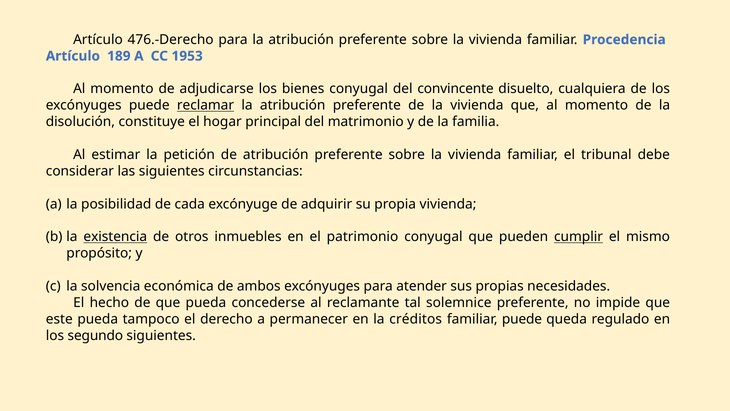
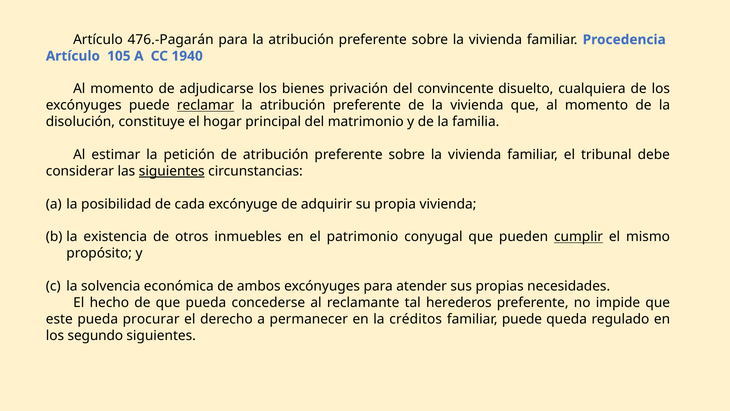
476.-Derecho: 476.-Derecho -> 476.-Pagarán (171, 40)
189: 189 -> 105 (119, 56)
1953: 1953 -> 1940 (187, 56)
bienes conyugal: conyugal -> privación (359, 89)
siguientes underline: none -> present (172, 171)
existencia underline: present -> none (115, 237)
solemnice: solemnice -> herederos (459, 302)
tampoco: tampoco -> procurar (151, 319)
